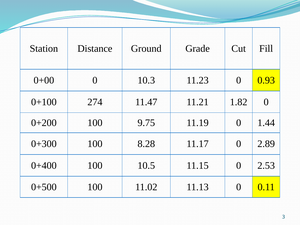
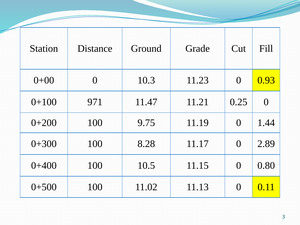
274: 274 -> 971 (95, 102)
1.82: 1.82 -> 0.25 (239, 102)
2.53: 2.53 -> 0.80 (266, 166)
